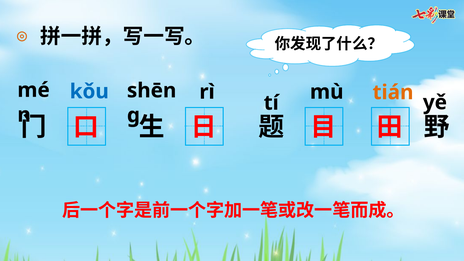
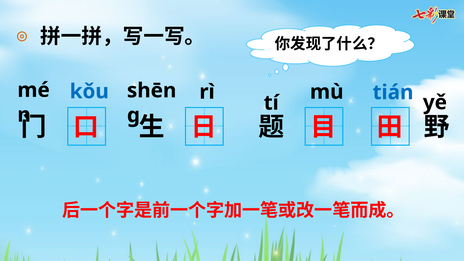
tián colour: orange -> blue (393, 92)
